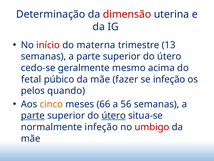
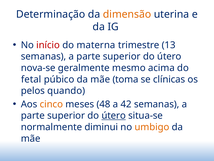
dimensão colour: red -> orange (127, 14)
cedo-se: cedo-se -> nova-se (38, 68)
fazer: fazer -> toma (125, 79)
se infeção: infeção -> clínicas (169, 79)
66: 66 -> 48 (103, 104)
56: 56 -> 42 (126, 104)
parte underline: present -> none (33, 115)
normalmente infeção: infeção -> diminui (101, 127)
umbigo colour: red -> orange (152, 127)
